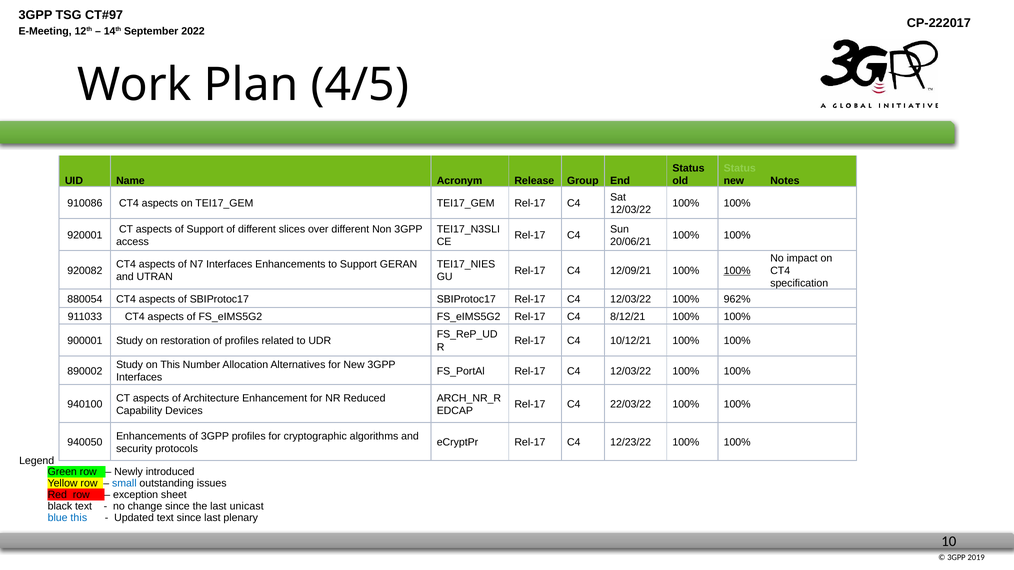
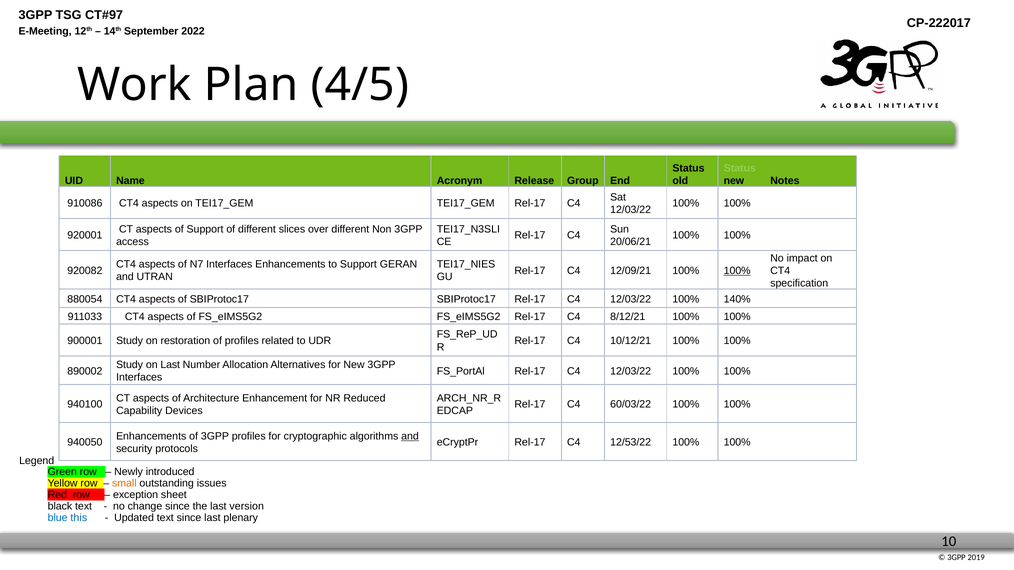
962%: 962% -> 140% (737, 299)
on This: This -> Last (170, 365)
22/03/22: 22/03/22 -> 60/03/22 (631, 405)
and underline: none -> present (410, 436)
12/23/22: 12/23/22 -> 12/53/22 (631, 443)
small colour: blue -> orange (124, 484)
unicast: unicast -> version (247, 507)
